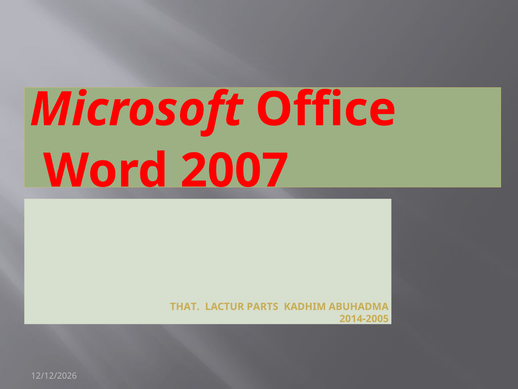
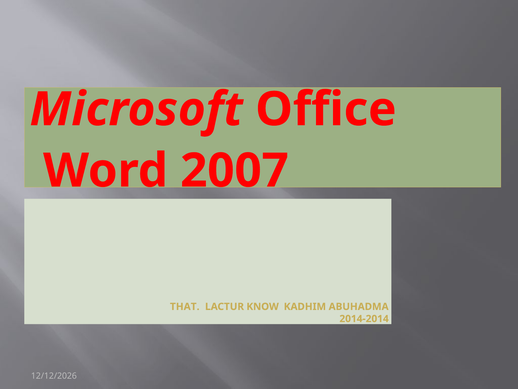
PARTS: PARTS -> KNOW (263, 306)
2014-2005: 2014-2005 -> 2014-2014 (364, 318)
